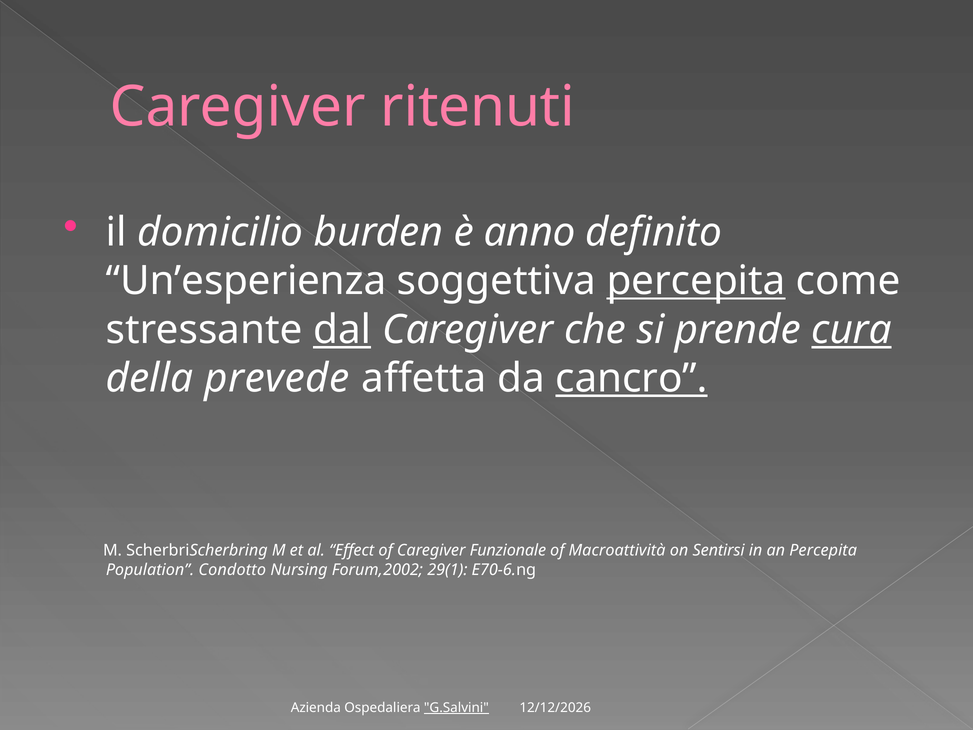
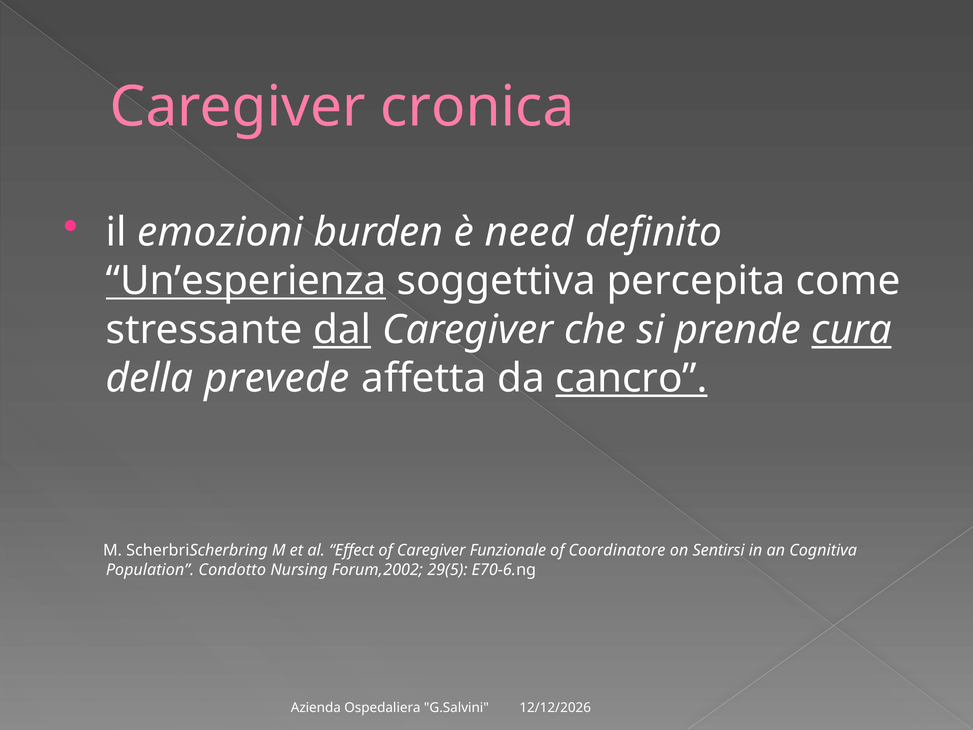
ritenuti: ritenuti -> cronica (477, 107)
domicilio: domicilio -> emozioni (220, 232)
anno: anno -> need (529, 232)
Un’esperienza underline: none -> present (246, 281)
percepita underline: present -> none (696, 281)
Macroattività: Macroattività -> Coordinatore (617, 550)
an Percepita: Percepita -> Cognitiva (823, 550)
29(1: 29(1 -> 29(5 (447, 570)
G.Salvini underline: present -> none (456, 708)
